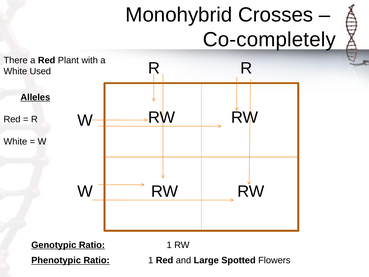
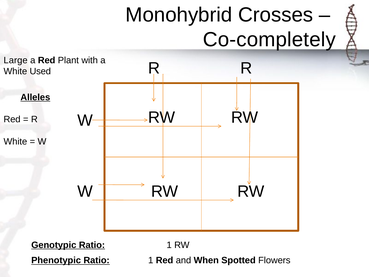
There: There -> Large (16, 60)
Large: Large -> When (206, 260)
